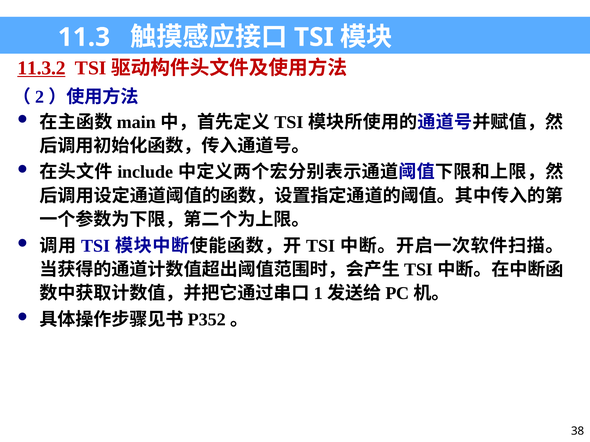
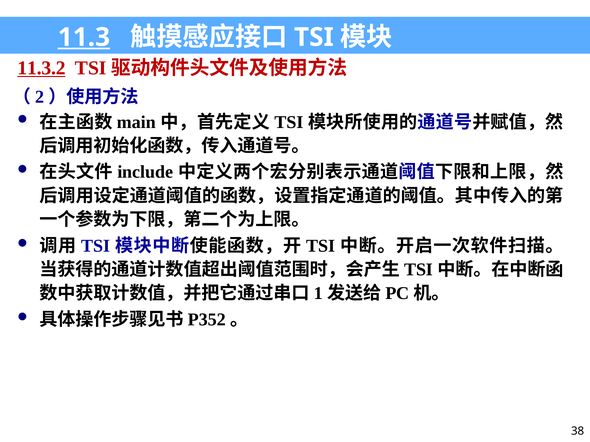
11.3 underline: none -> present (84, 37)
